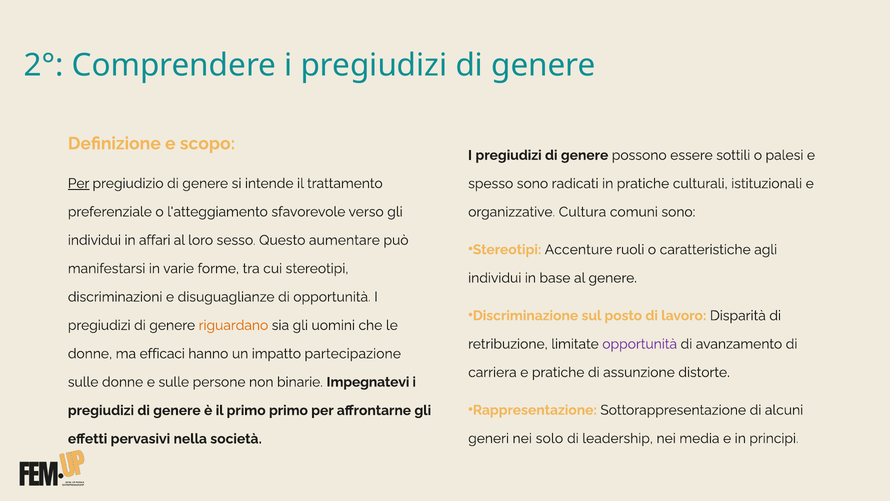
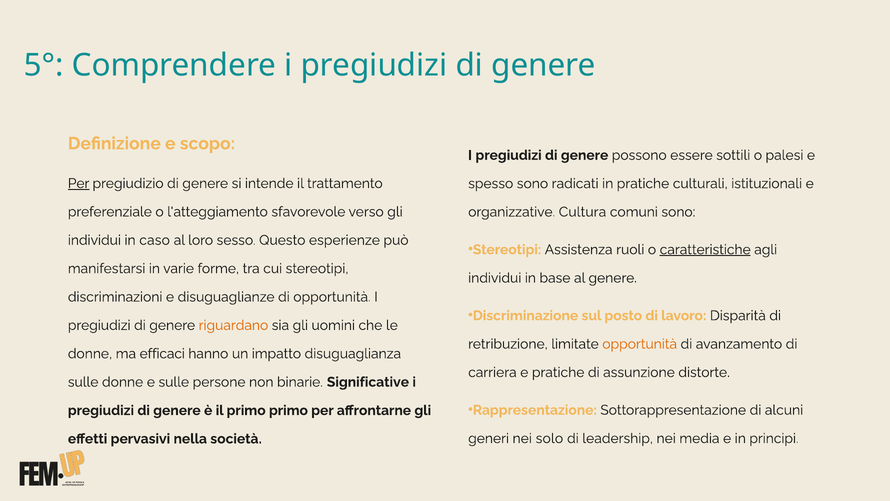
2°: 2° -> 5° (44, 65)
affari: affari -> caso (155, 240)
aumentare: aumentare -> esperienze (344, 240)
Accenture: Accenture -> Assistenza (579, 249)
caratteristiche underline: none -> present (705, 249)
opportunità colour: purple -> orange (640, 344)
partecipazione: partecipazione -> disuguaglianza (353, 353)
Impegnatevi: Impegnatevi -> Significative (368, 382)
